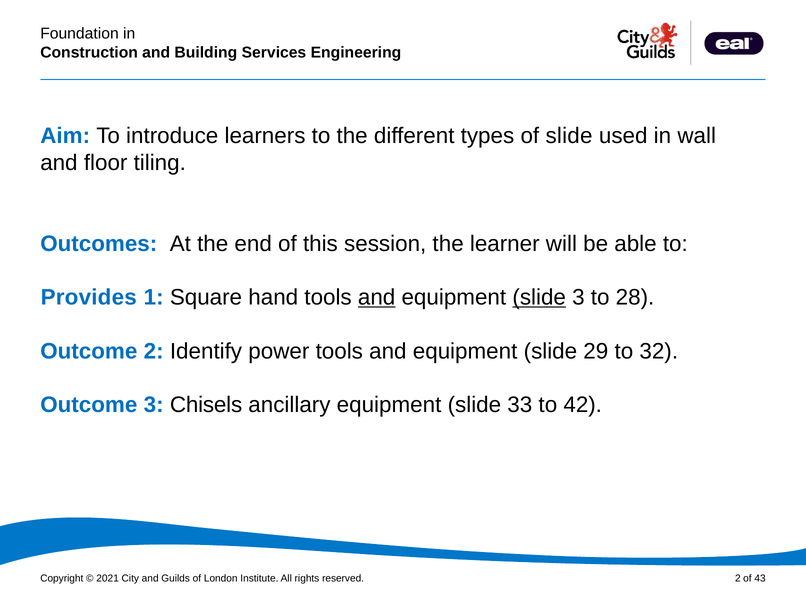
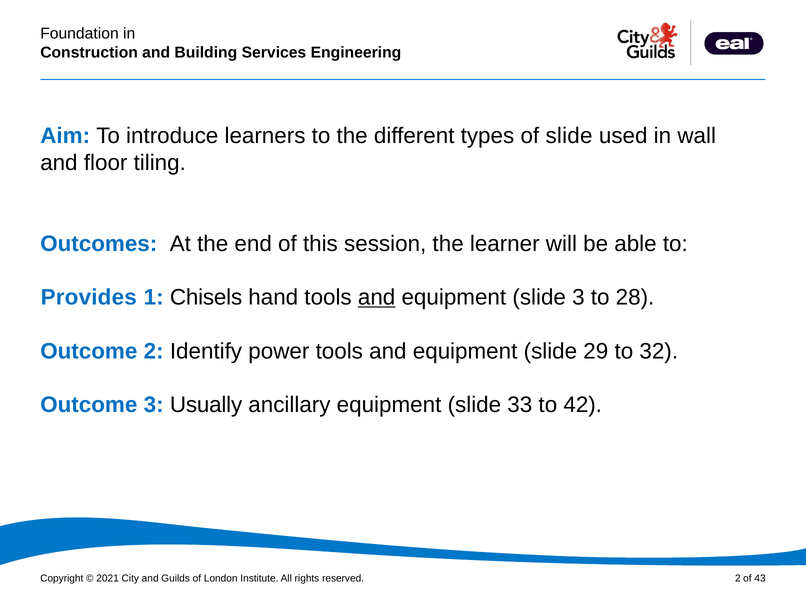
Square: Square -> Chisels (206, 297)
slide underline: present -> none (539, 297)
Chisels: Chisels -> Usually (206, 405)
